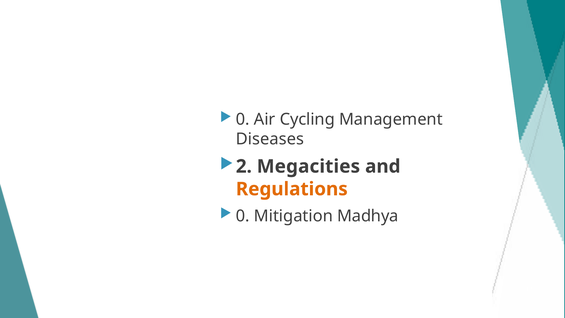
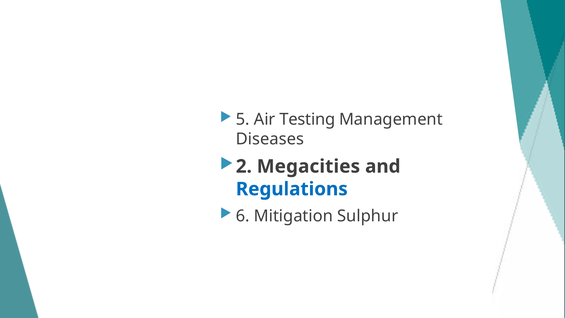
0: 0 -> 5 (243, 119)
Cycling: Cycling -> Testing (307, 119)
Regulations colour: orange -> blue (292, 189)
0: 0 -> 6 (243, 216)
Madhya: Madhya -> Sulphur (368, 216)
